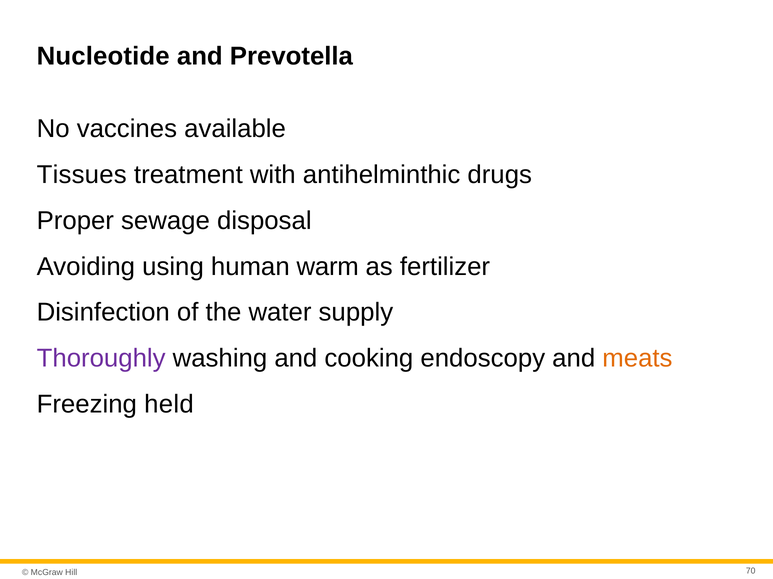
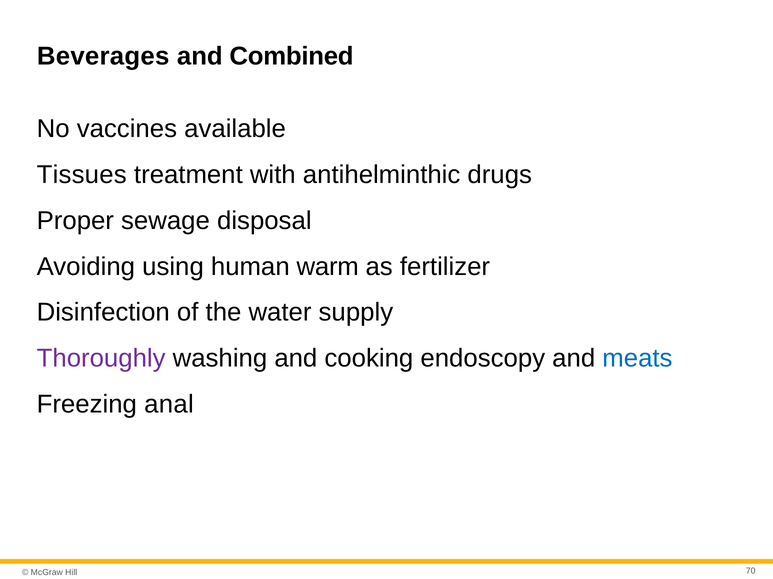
Nucleotide: Nucleotide -> Beverages (103, 56)
Prevotella: Prevotella -> Combined (292, 56)
meats colour: orange -> blue (637, 359)
held: held -> anal (169, 405)
